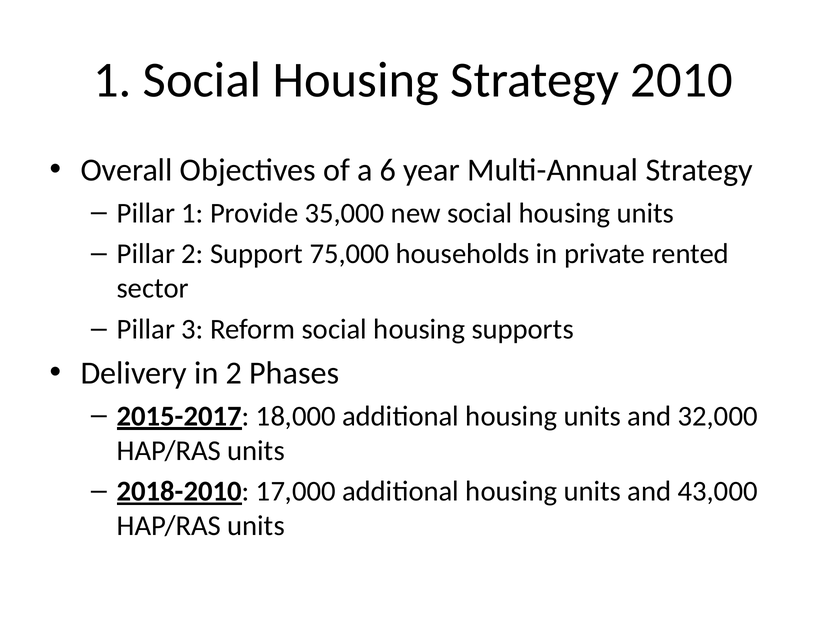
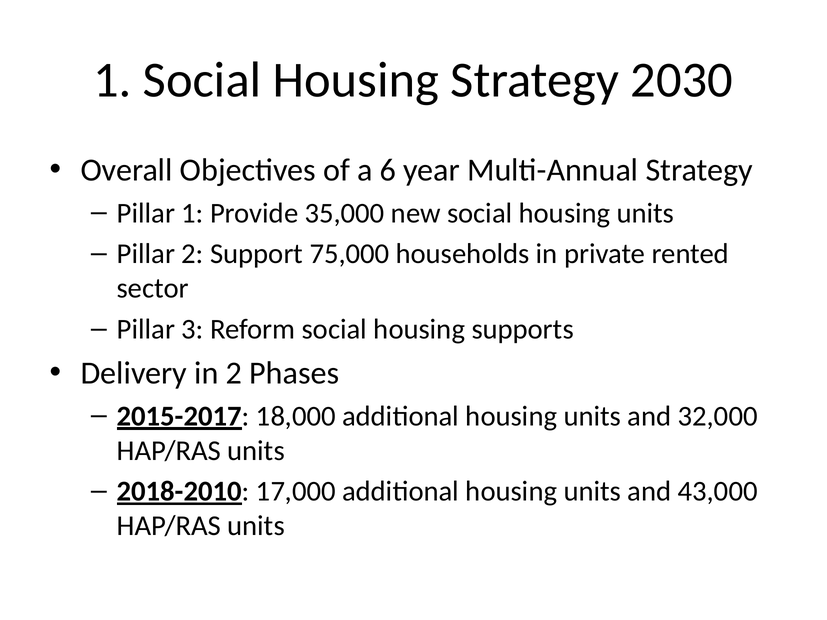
2010: 2010 -> 2030 (682, 80)
